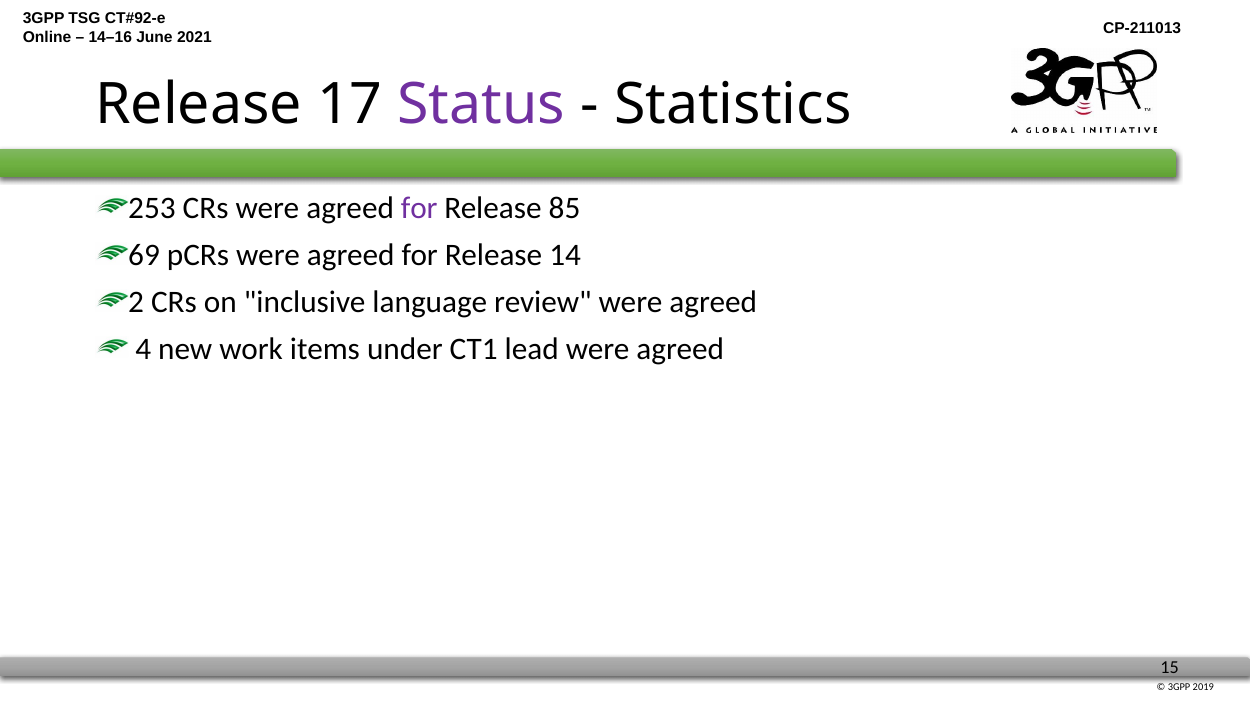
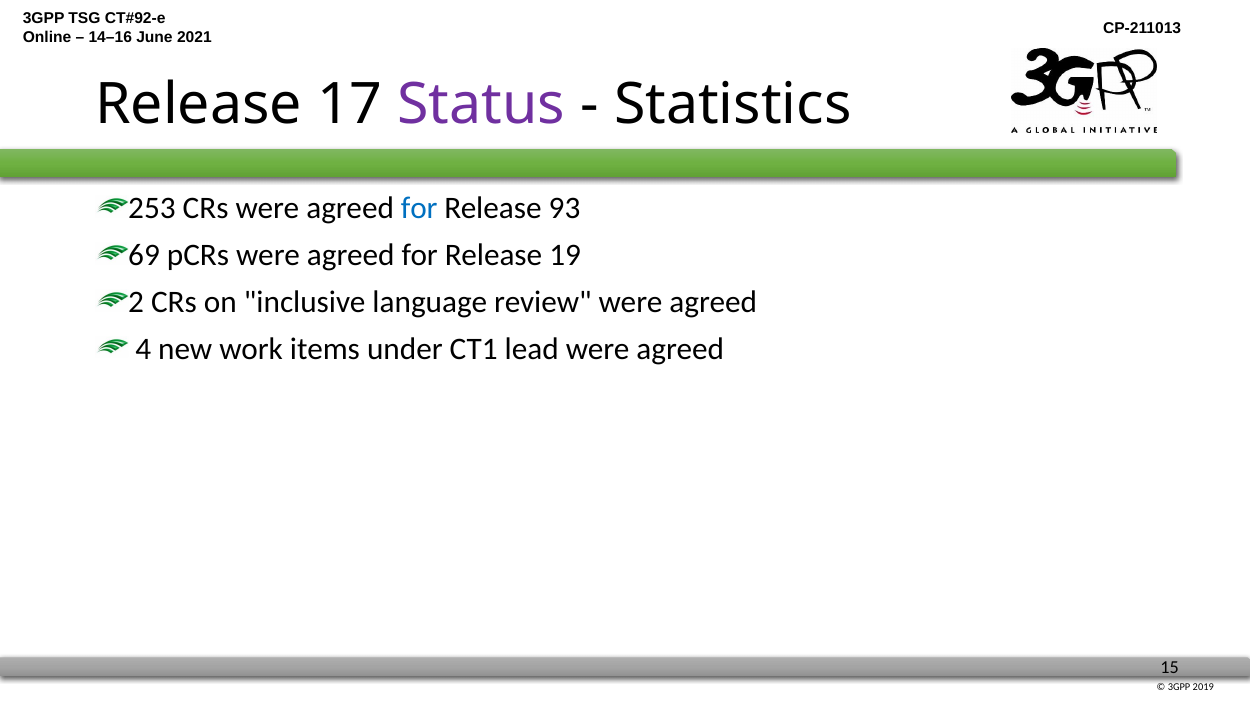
for colour: purple -> blue (419, 209)
85: 85 -> 93 (564, 209)
14: 14 -> 19 (565, 255)
